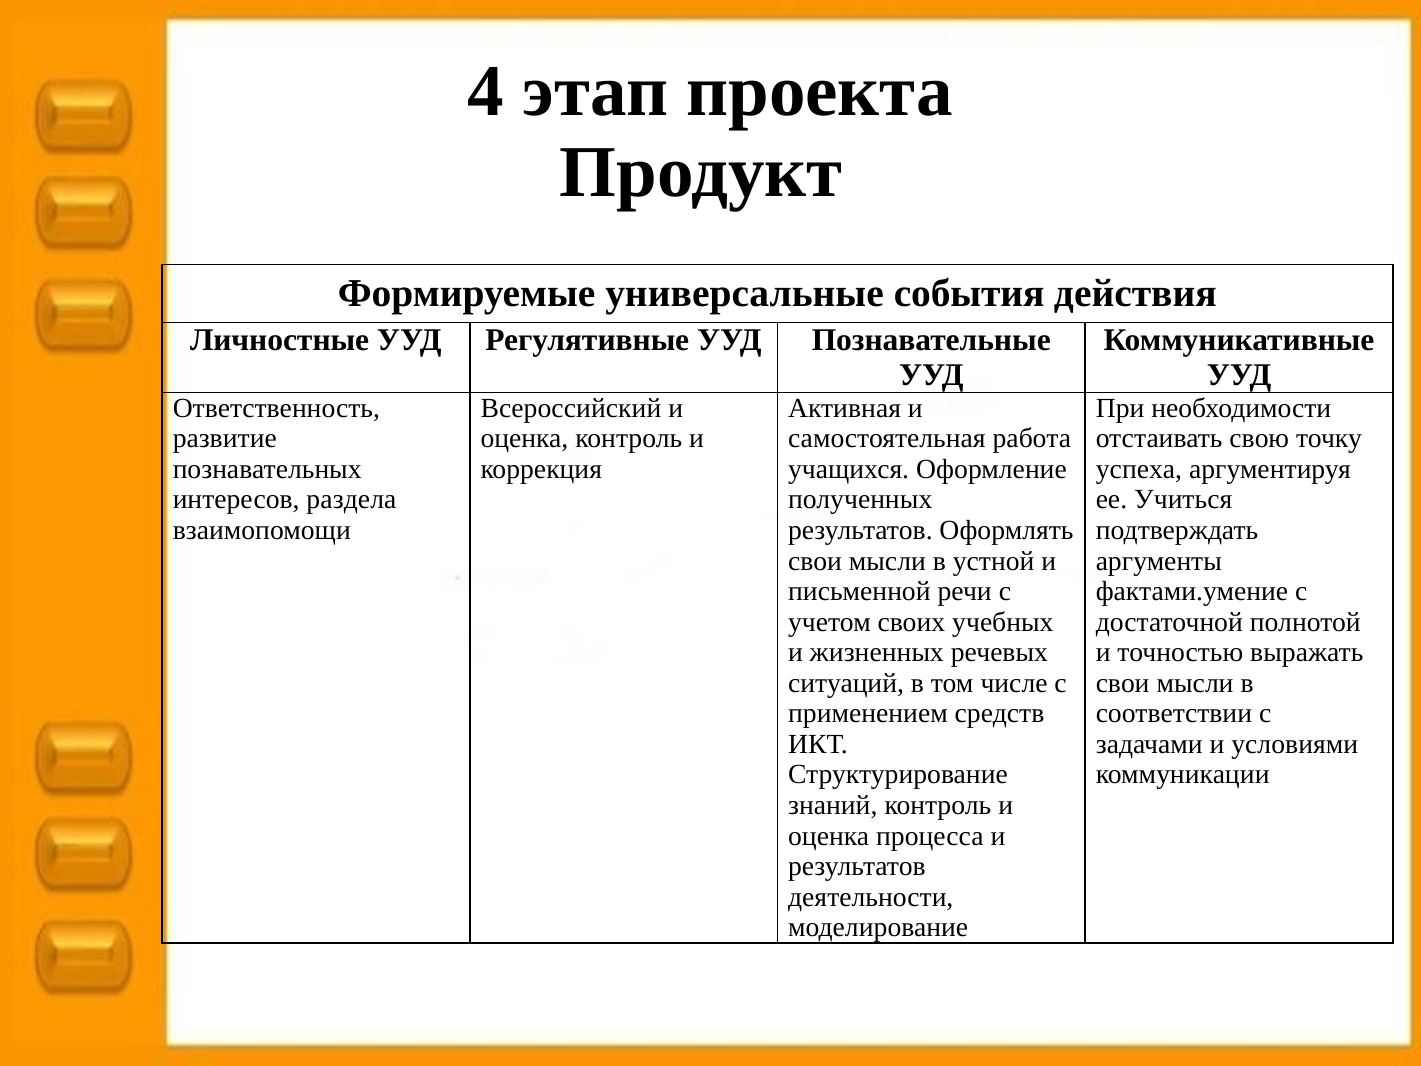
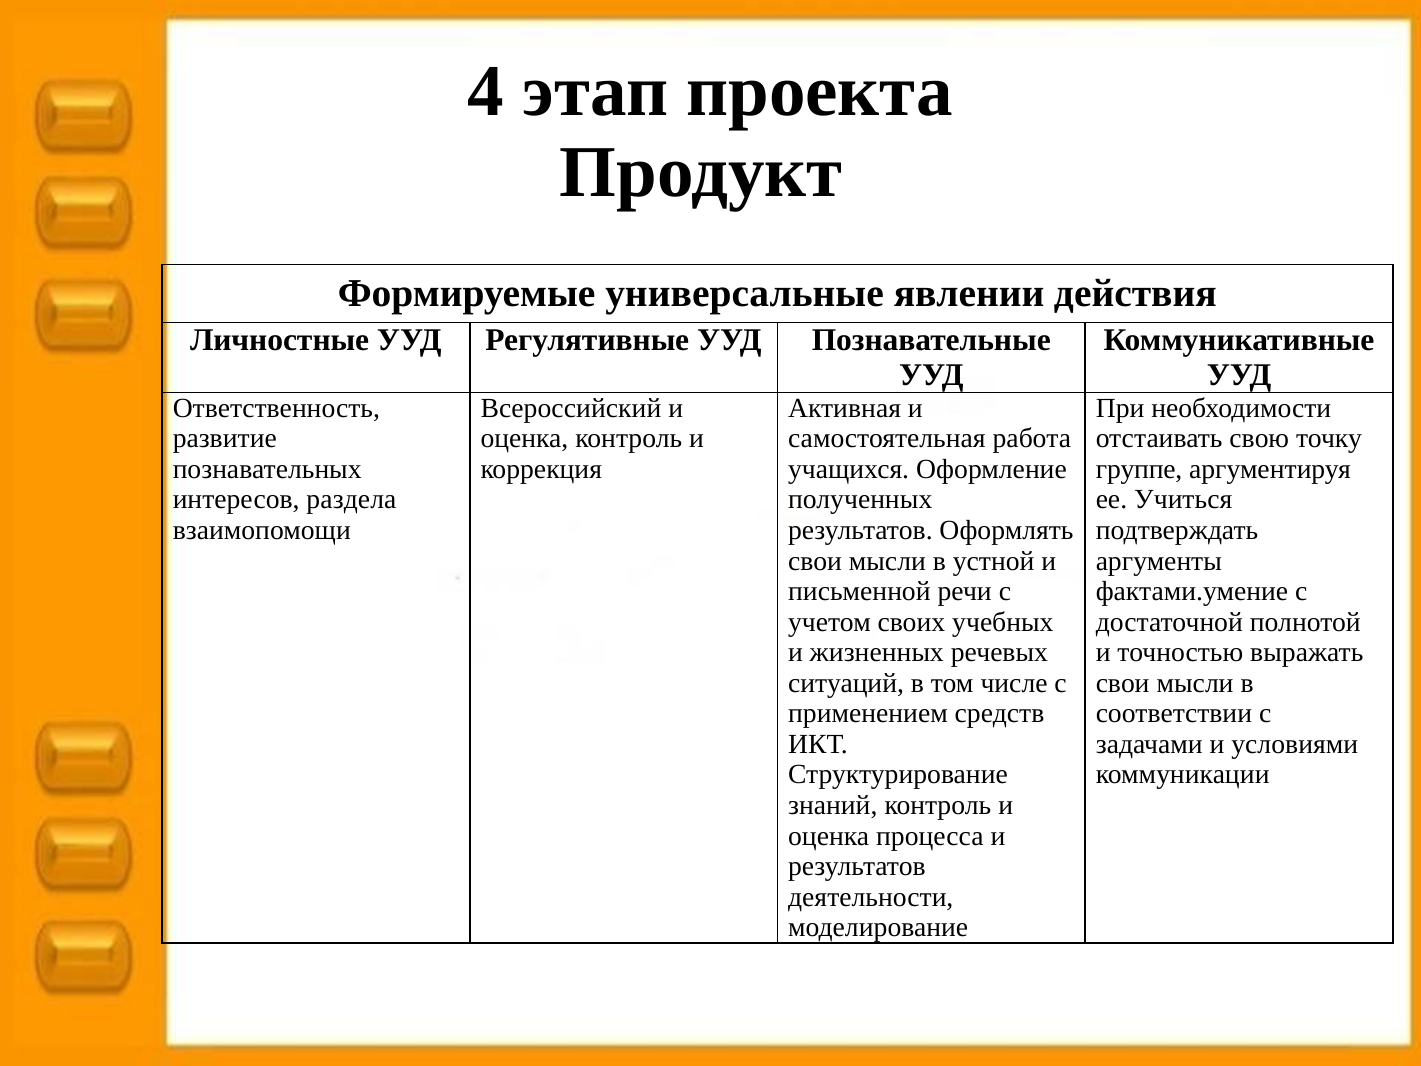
события: события -> явлении (969, 294)
успеха: успеха -> группе (1139, 469)
